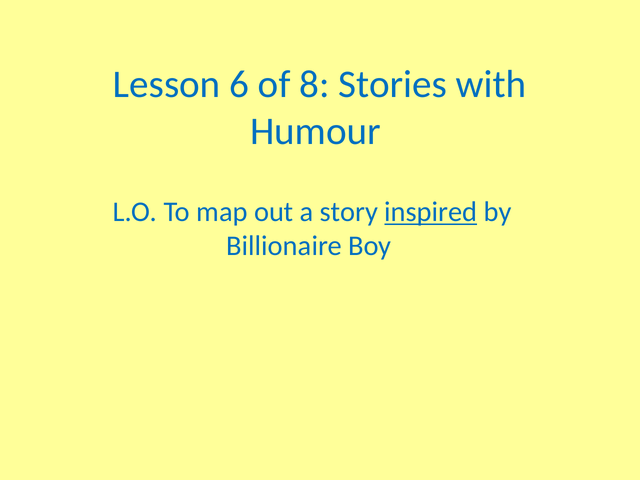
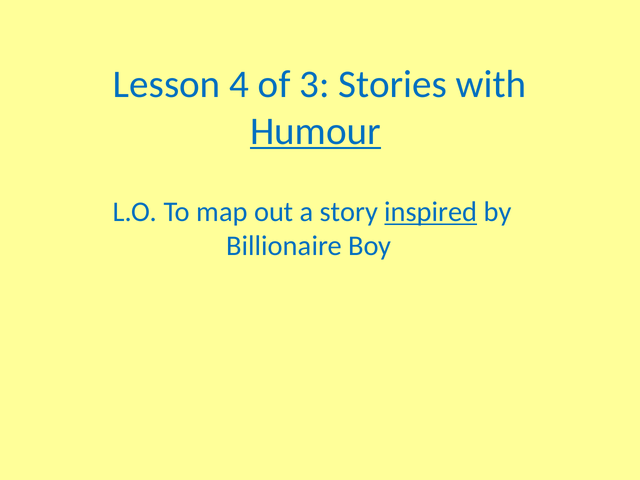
6: 6 -> 4 (239, 84)
8: 8 -> 3 (314, 84)
Humour underline: none -> present (316, 131)
